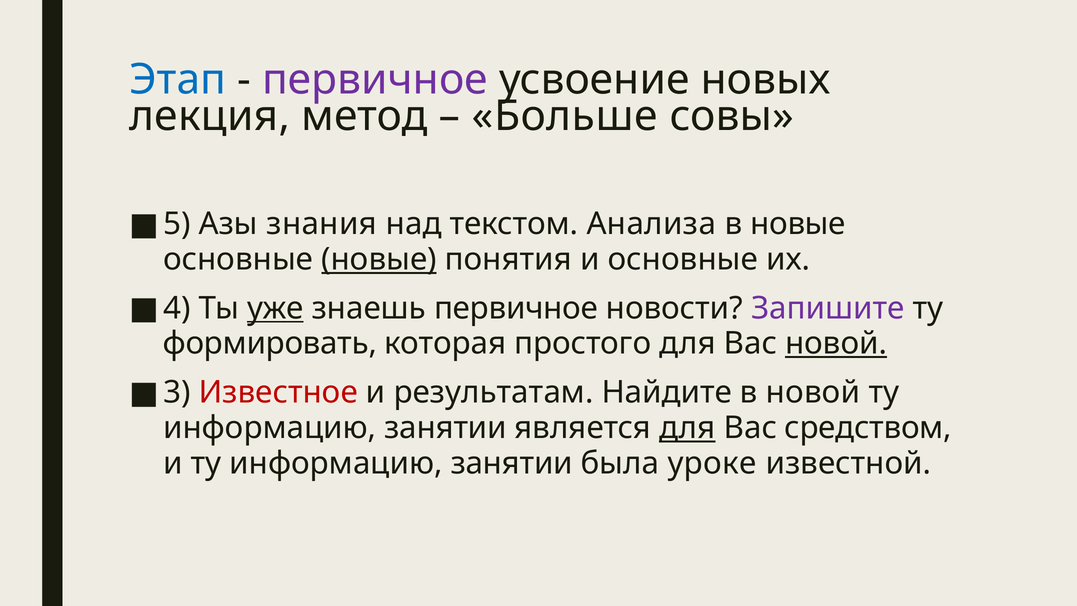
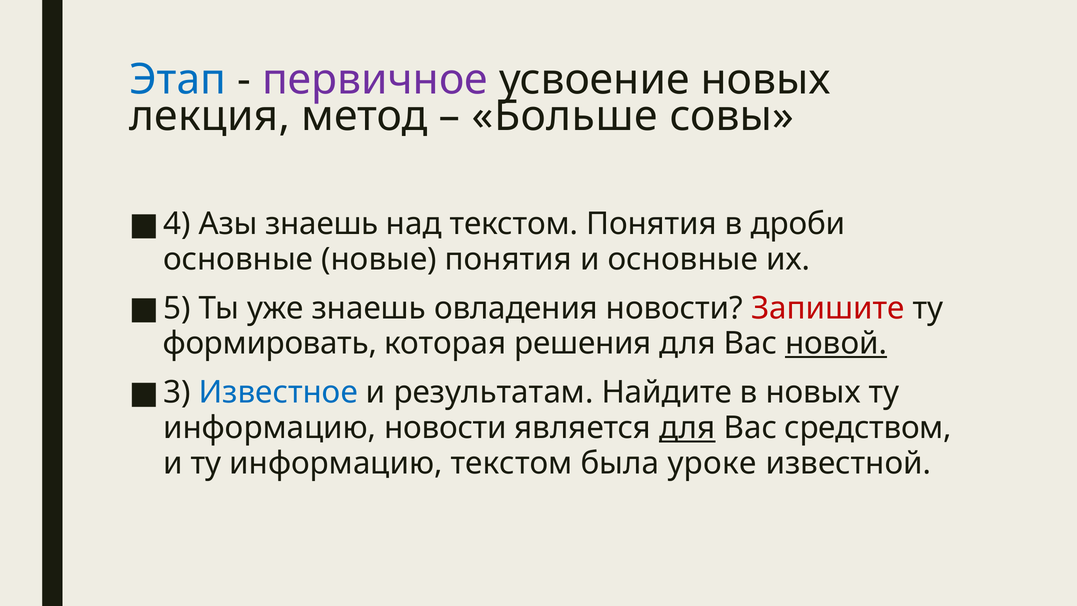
5: 5 -> 4 (177, 224)
Азы знания: знания -> знаешь (322, 224)
текстом Анализа: Анализа -> Понятия (652, 224)
в новые: новые -> дроби (798, 224)
новые underline: present -> none (379, 259)
4: 4 -> 5 (177, 308)
уже underline: present -> none (275, 308)
знаешь первичное: первичное -> овладения (516, 308)
Запишите colour: purple -> red (828, 308)
простого: простого -> решения (583, 343)
Известное colour: red -> blue (278, 392)
в новой: новой -> новых (813, 392)
занятии: занятии -> новости (446, 428)
и ту информацию занятии: занятии -> текстом (512, 463)
